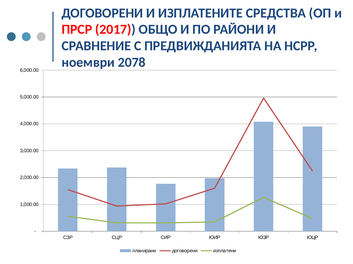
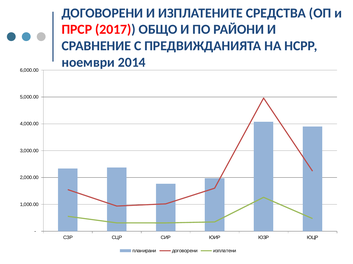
2078: 2078 -> 2014 (132, 62)
